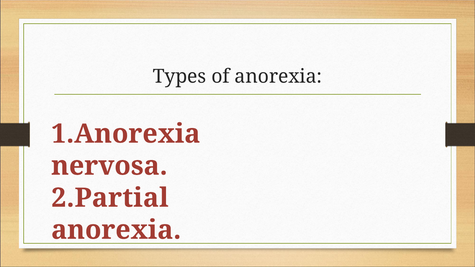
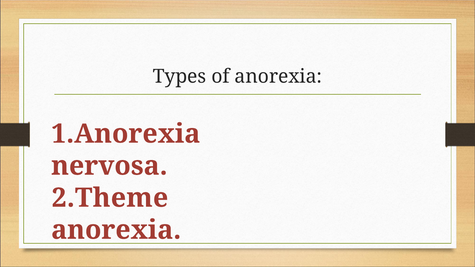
2.Partial: 2.Partial -> 2.Theme (110, 198)
